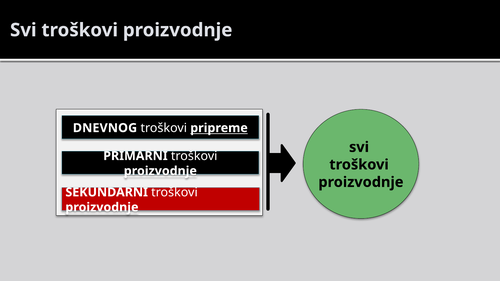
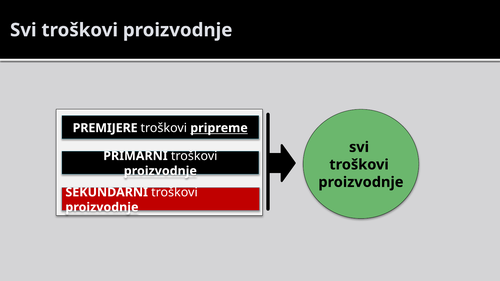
DNEVNOG: DNEVNOG -> PREMIJERE (105, 128)
